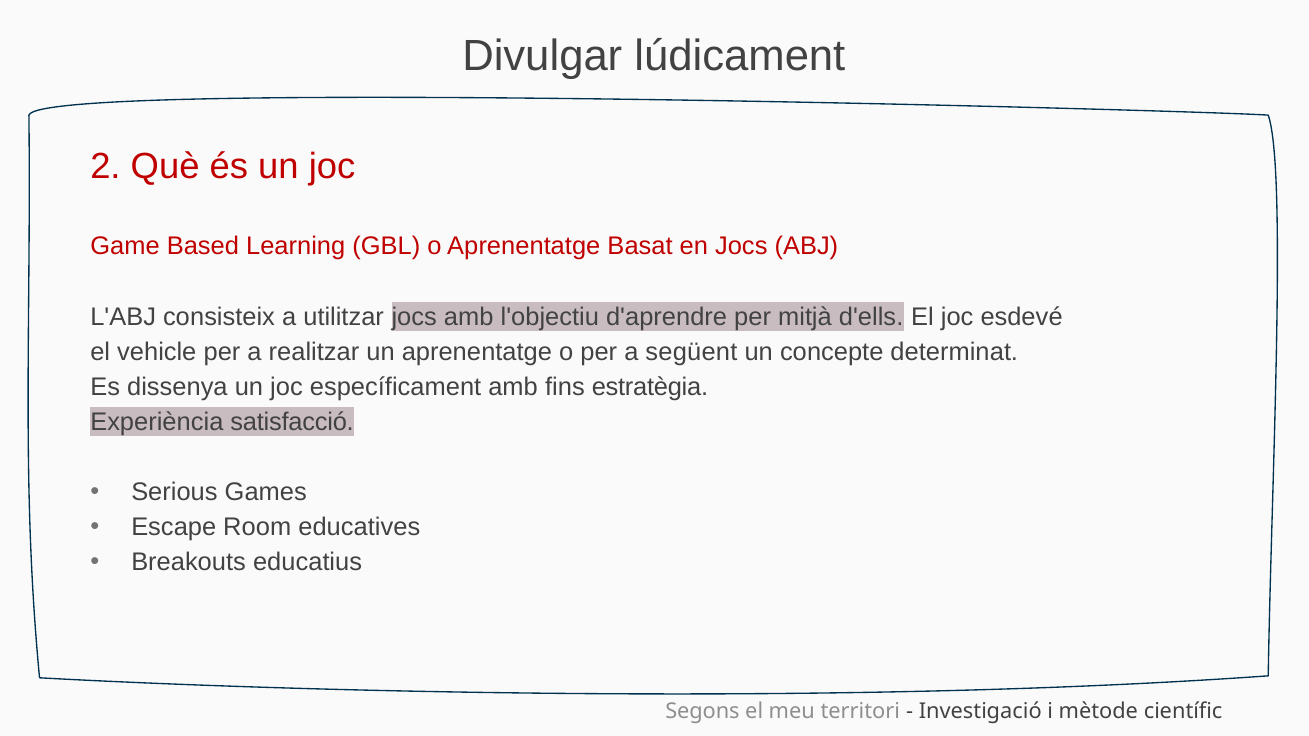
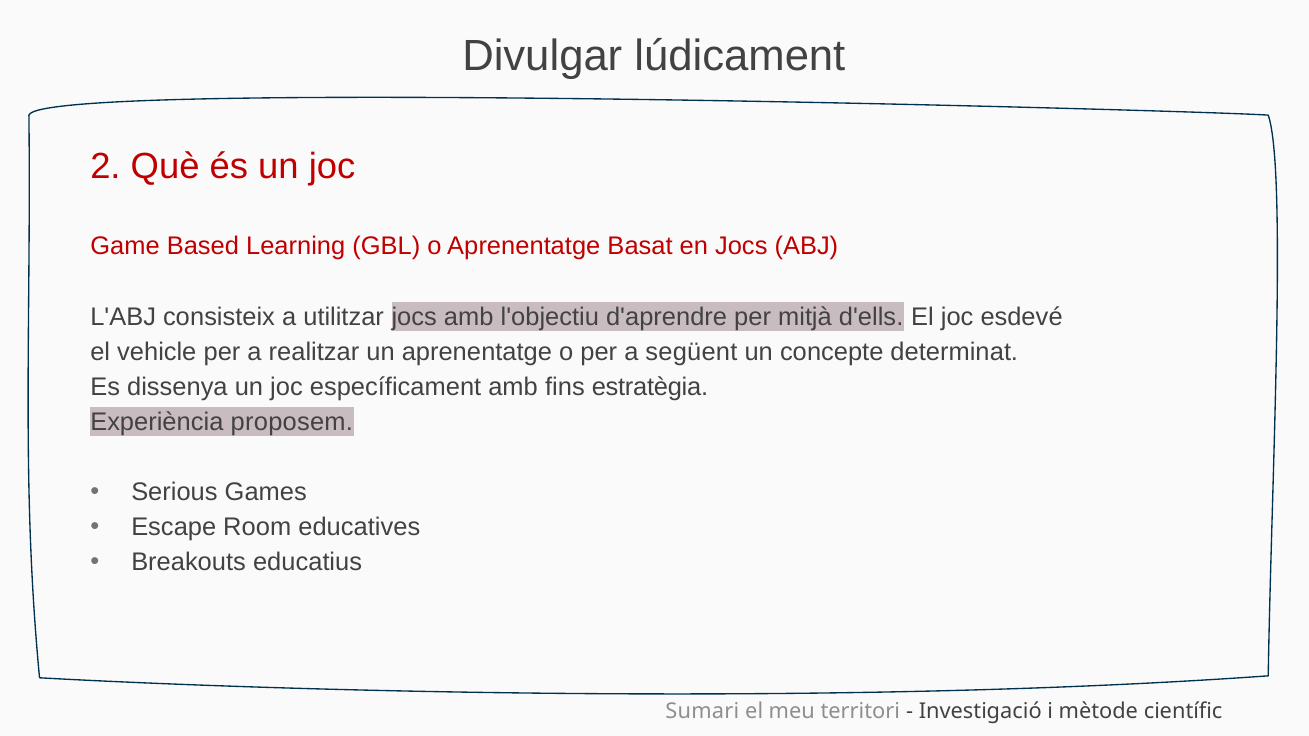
satisfacció: satisfacció -> proposem (292, 422)
Segons: Segons -> Sumari (702, 712)
